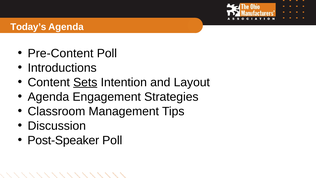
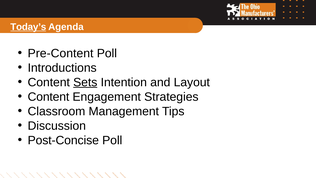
Today’s underline: none -> present (28, 27)
Agenda: Agenda -> Content (48, 97)
Post-Speaker: Post-Speaker -> Post-Concise (63, 140)
